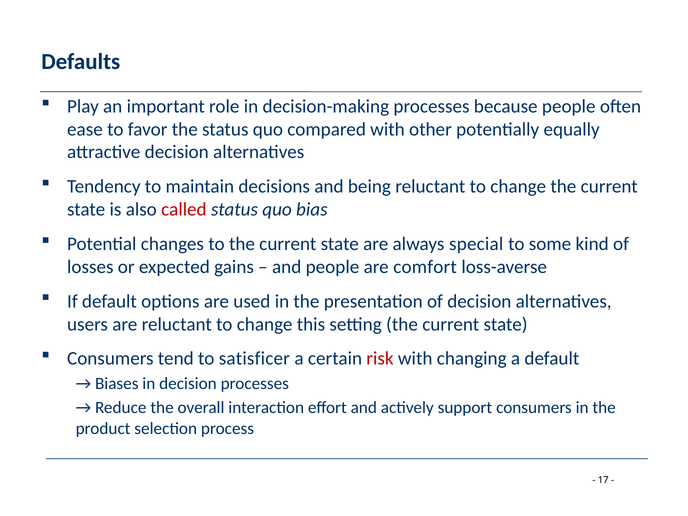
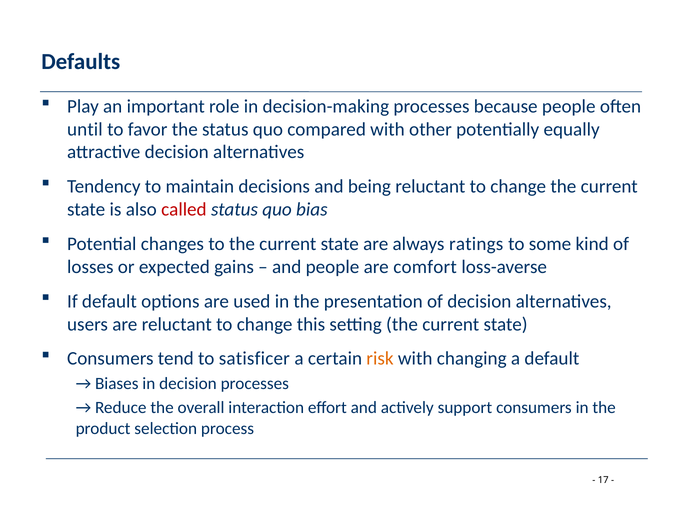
ease: ease -> until (85, 129)
special: special -> ratings (476, 244)
risk colour: red -> orange (380, 359)
